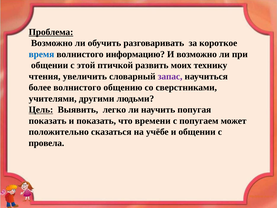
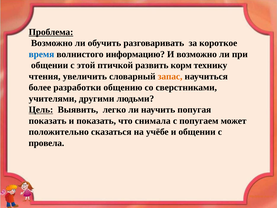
моих: моих -> корм (181, 65)
запас colour: purple -> orange (170, 76)
более волнистого: волнистого -> разработки (77, 87)
времени: времени -> снимала (153, 121)
